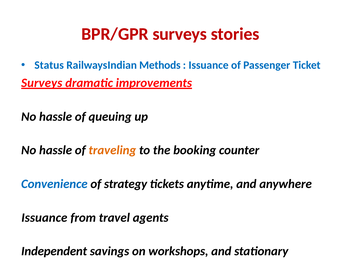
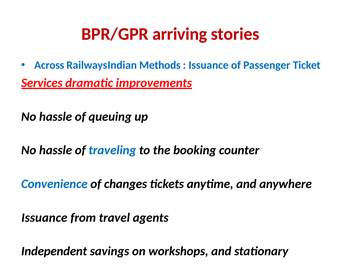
BPR/GPR surveys: surveys -> arriving (180, 34)
Status: Status -> Across (49, 65)
Surveys: Surveys -> Services (42, 83)
traveling colour: orange -> blue (112, 150)
strategy: strategy -> changes (126, 184)
